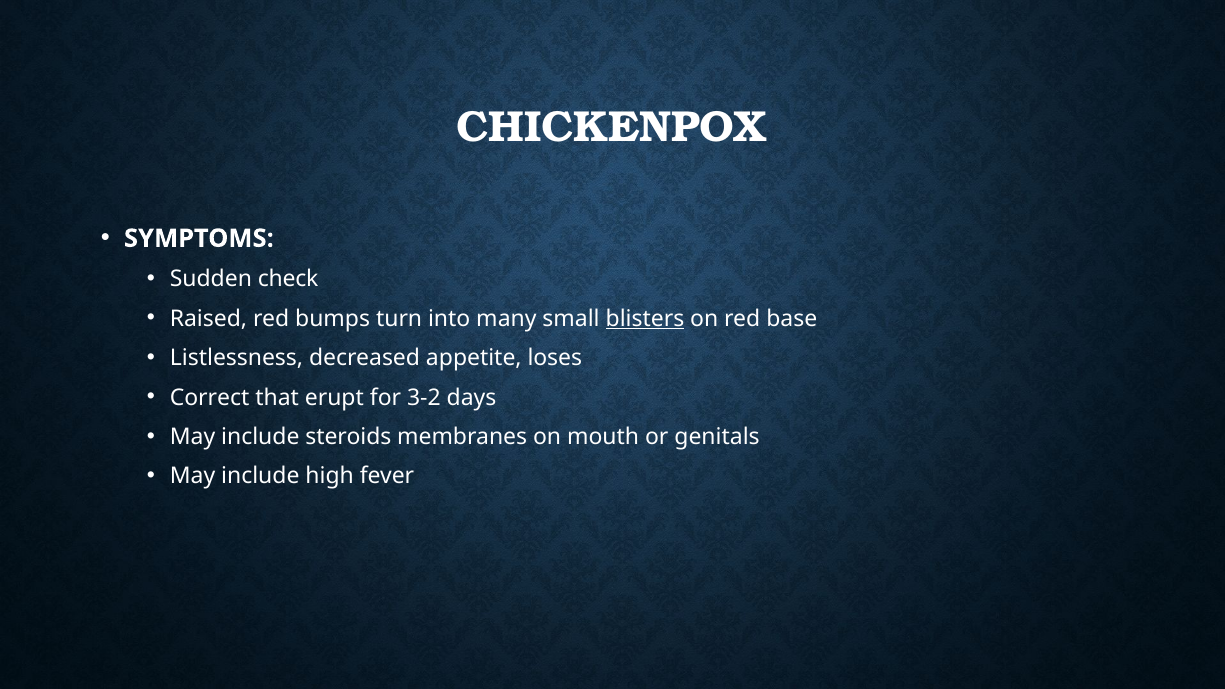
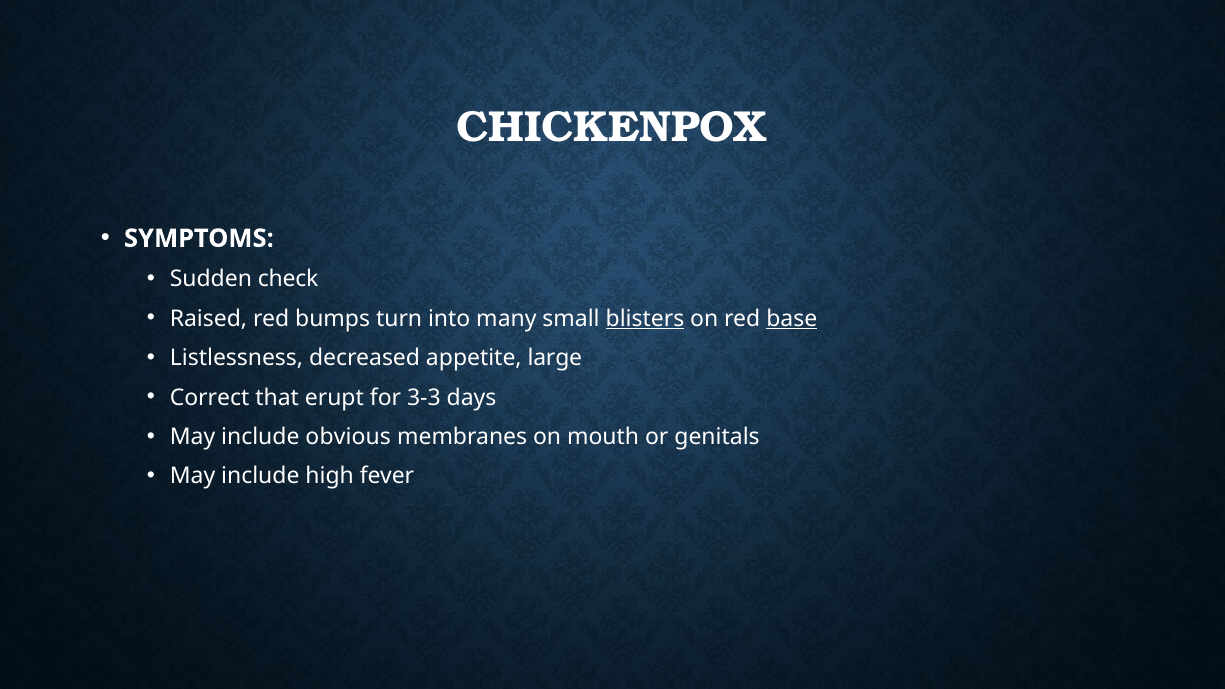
base underline: none -> present (792, 319)
loses: loses -> large (555, 358)
3-2: 3-2 -> 3-3 (424, 397)
steroids: steroids -> obvious (348, 437)
